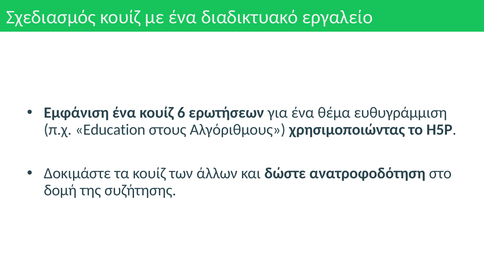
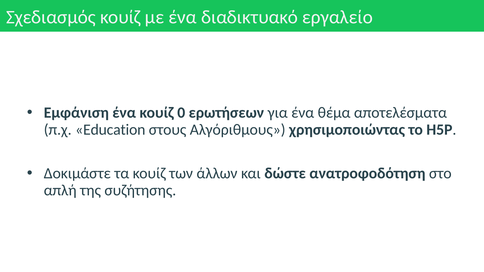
6: 6 -> 0 (181, 113)
ευθυγράμμιση: ευθυγράμμιση -> αποτελέσματα (400, 113)
δομή: δομή -> απλή (60, 190)
